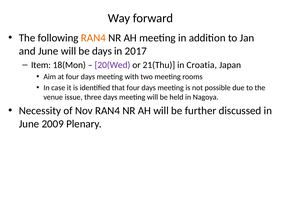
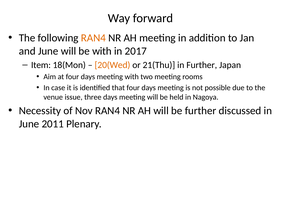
be days: days -> with (102, 51)
20(Wed colour: purple -> orange (112, 65)
in Croatia: Croatia -> Further (202, 65)
2009: 2009 -> 2011 (53, 124)
